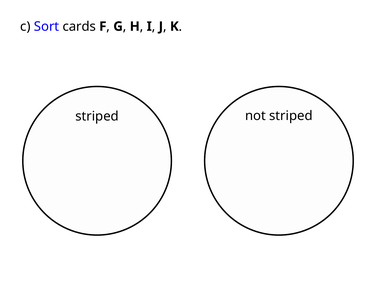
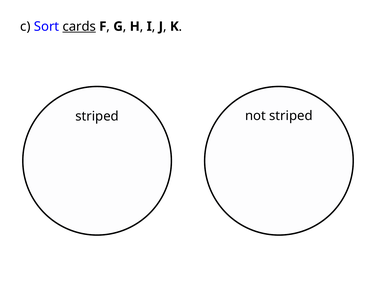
cards underline: none -> present (79, 26)
